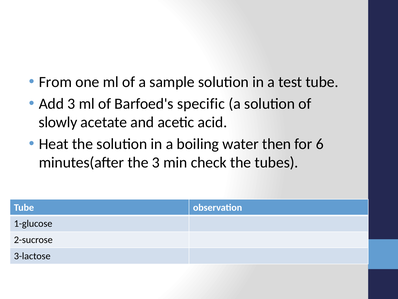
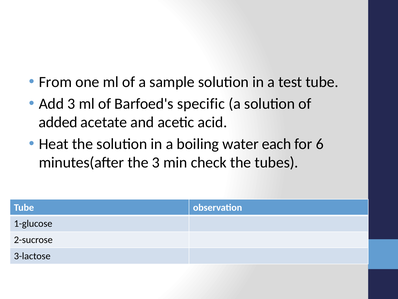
slowly: slowly -> added (58, 122)
then: then -> each (277, 144)
